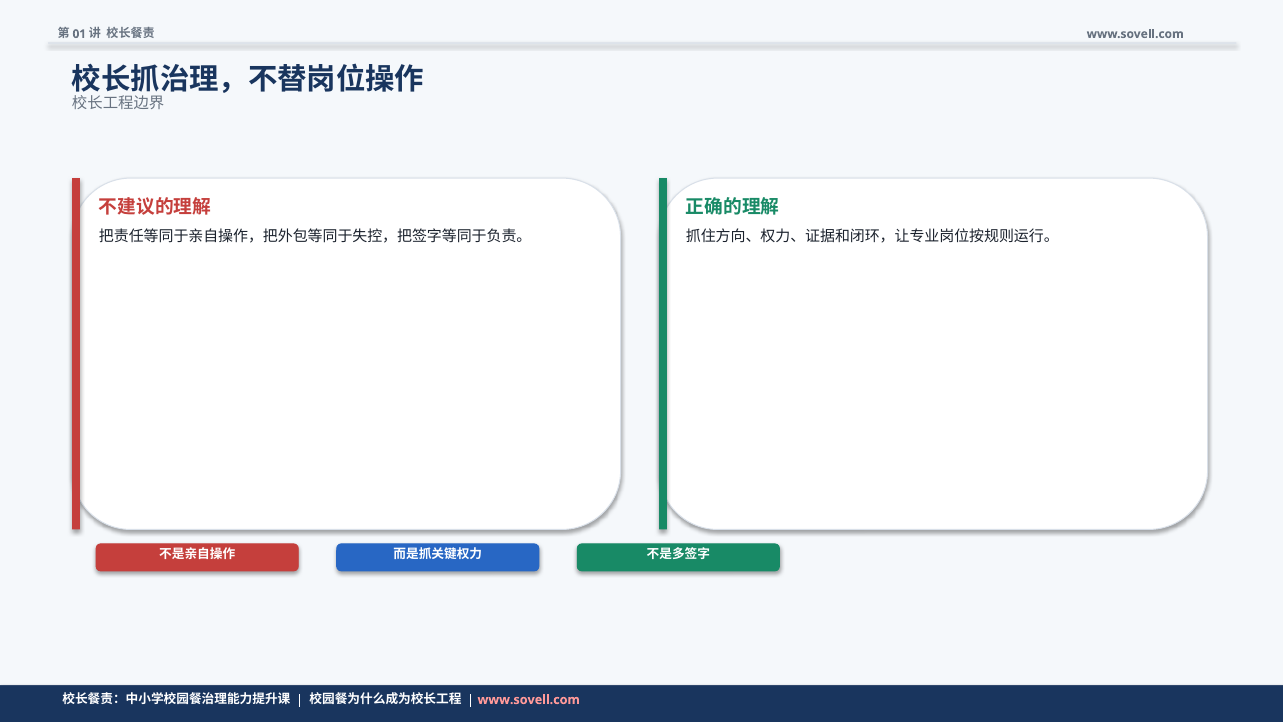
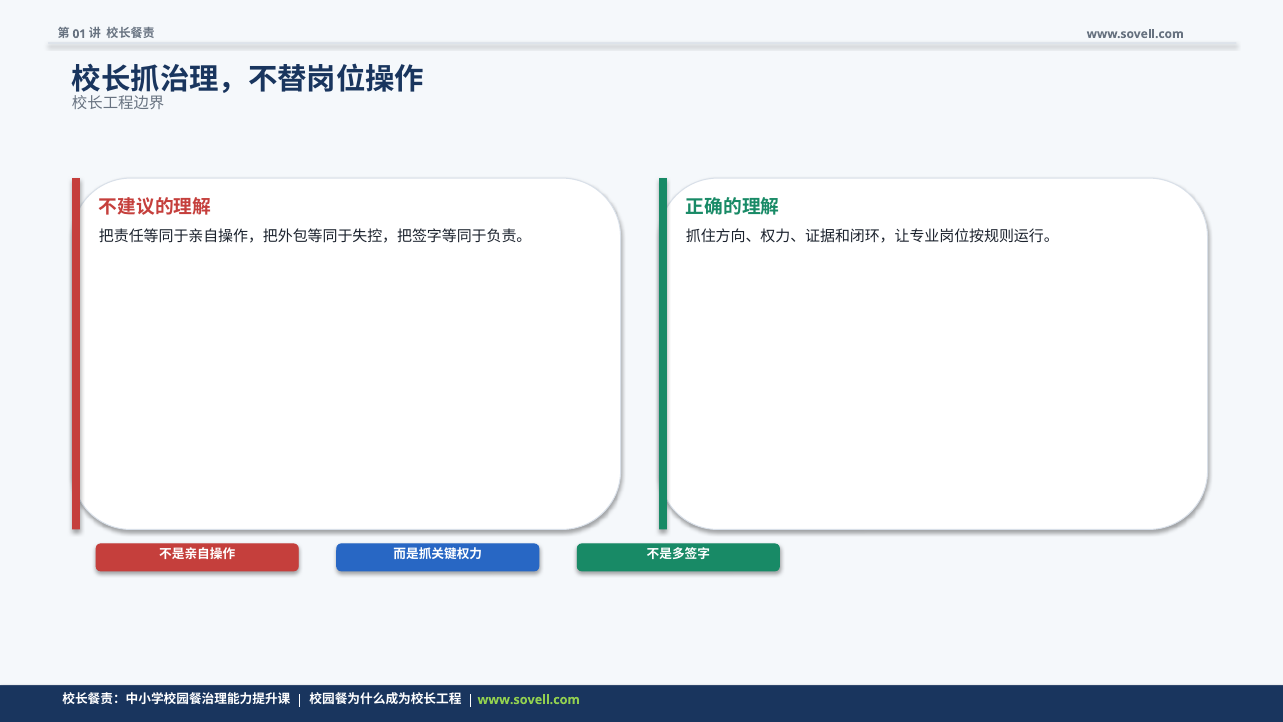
www.sovell.com colour: pink -> light green (529, 699)
